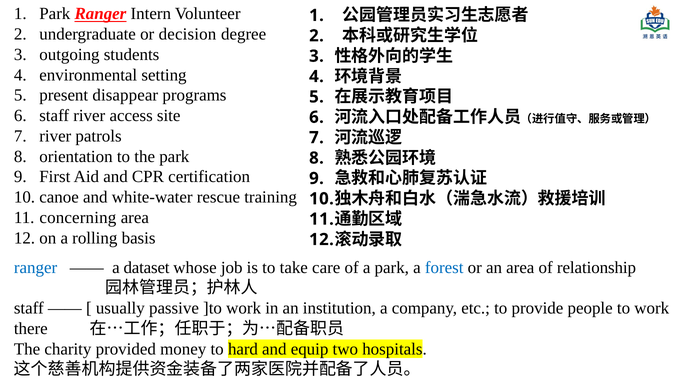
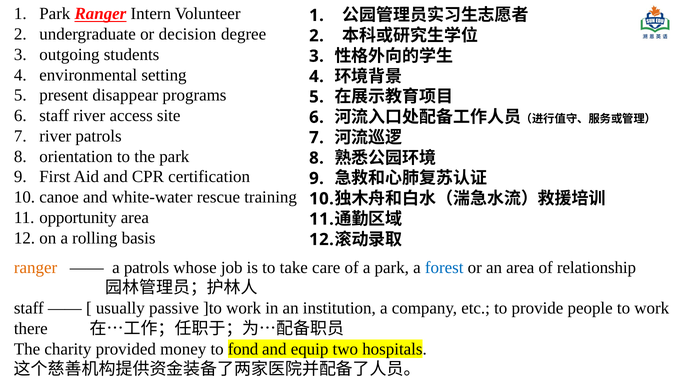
concerning: concerning -> opportunity (78, 217)
ranger colour: blue -> orange (36, 267)
a dataset: dataset -> patrols (147, 267)
hard: hard -> fond (243, 348)
